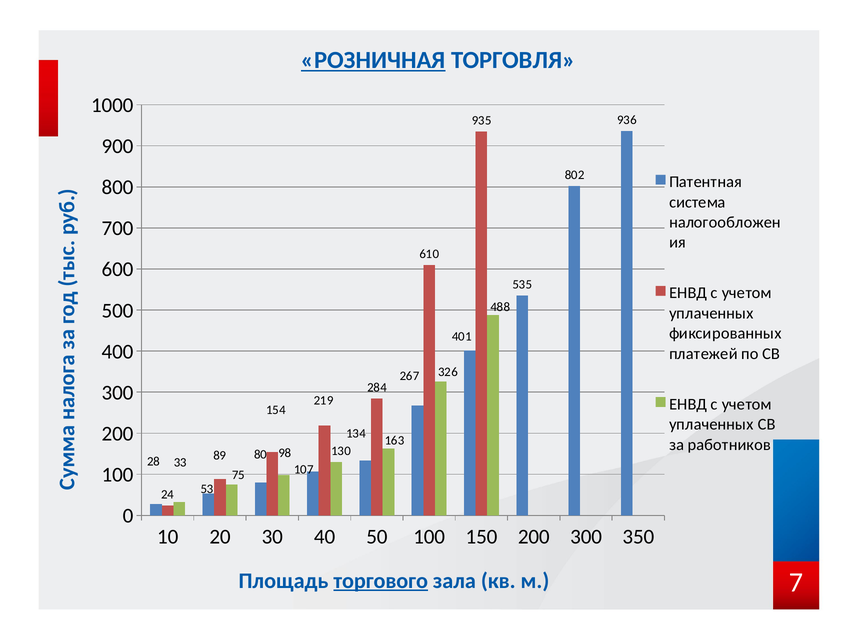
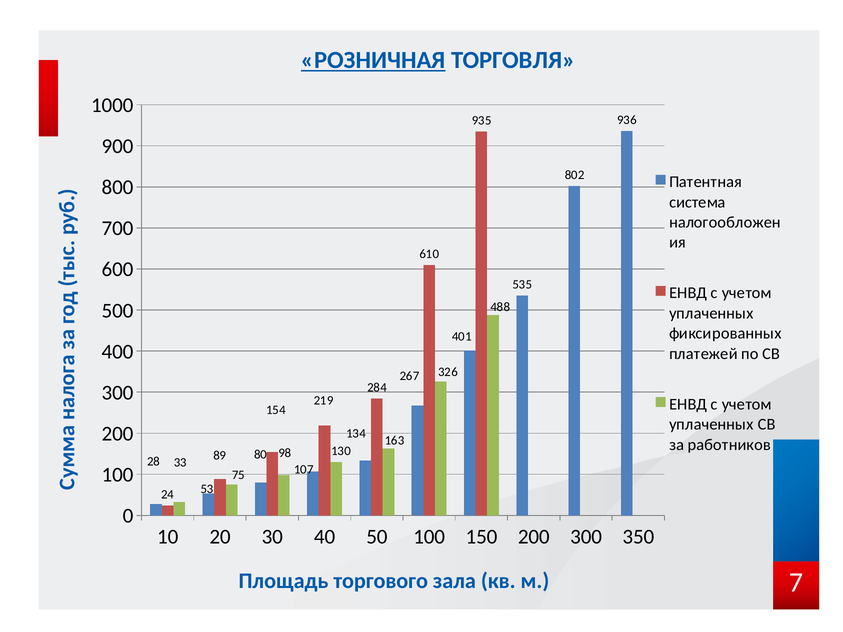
торгового underline: present -> none (381, 581)
